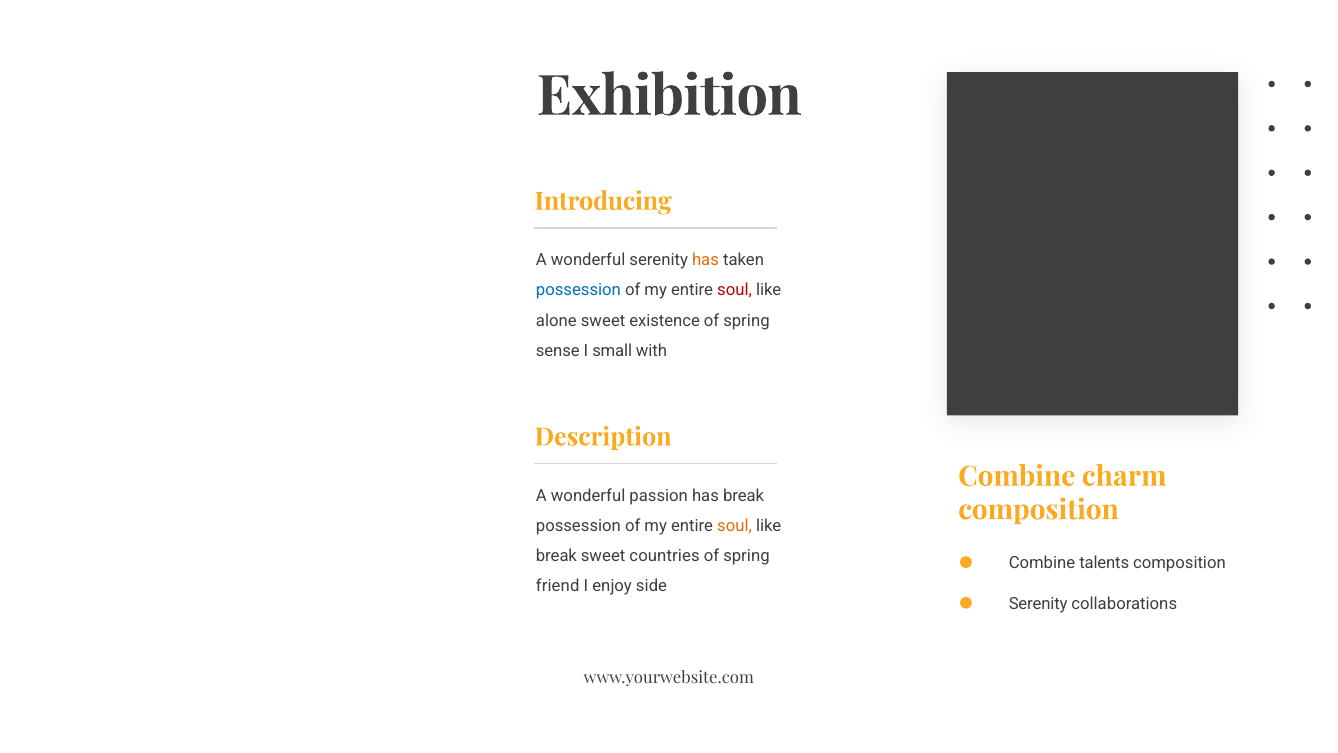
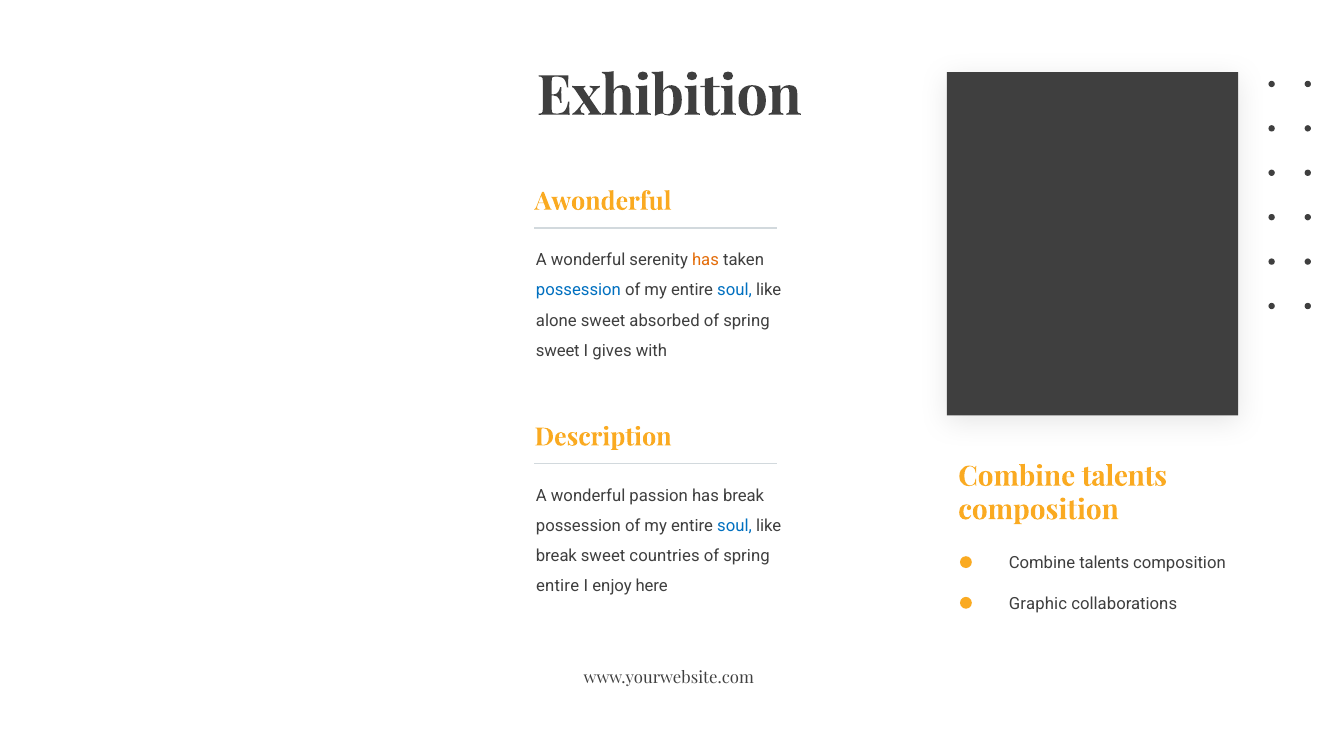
Introducing: Introducing -> Awonderful (603, 201)
soul colour: red -> blue (735, 290)
existence: existence -> absorbed (665, 320)
sense: sense -> sweet (558, 350)
small: small -> gives (612, 350)
charm: charm -> talents (1124, 476)
soul colour: orange -> blue (735, 526)
friend: friend -> entire (558, 586)
side: side -> here (652, 586)
Serenity: Serenity -> Graphic (1038, 603)
